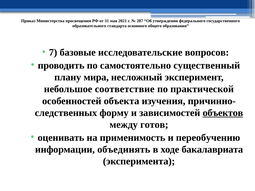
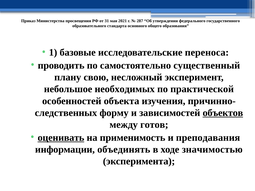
7: 7 -> 1 (53, 53)
вопросов: вопросов -> переноса (207, 53)
мира: мира -> свою (96, 77)
соответствие: соответствие -> необходимых (125, 89)
оценивать underline: none -> present (61, 138)
переобучению: переобучению -> преподавания (208, 138)
бакалавриата: бакалавриата -> значимостью (212, 150)
